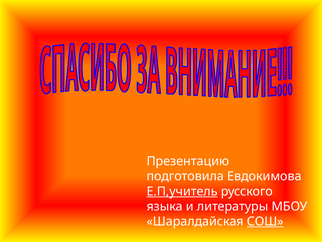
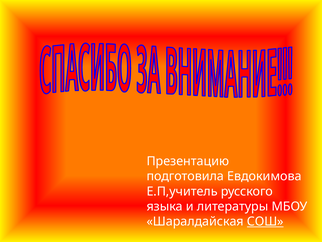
Е.П,учитель underline: present -> none (182, 191)
